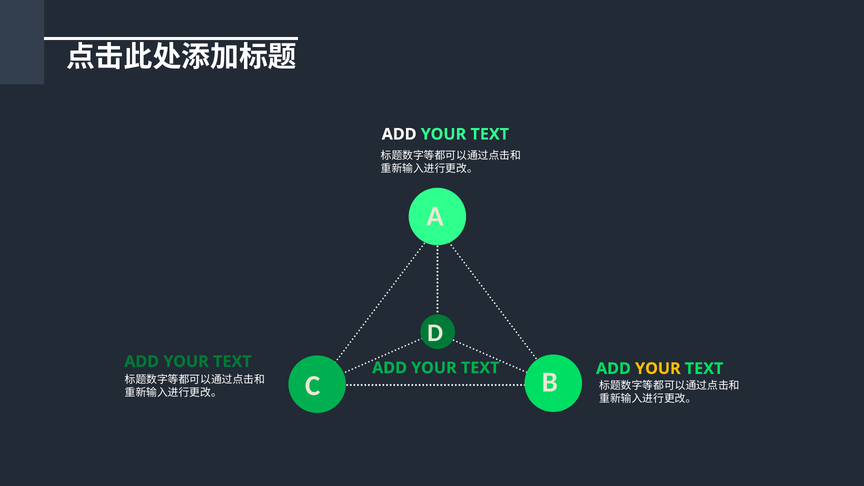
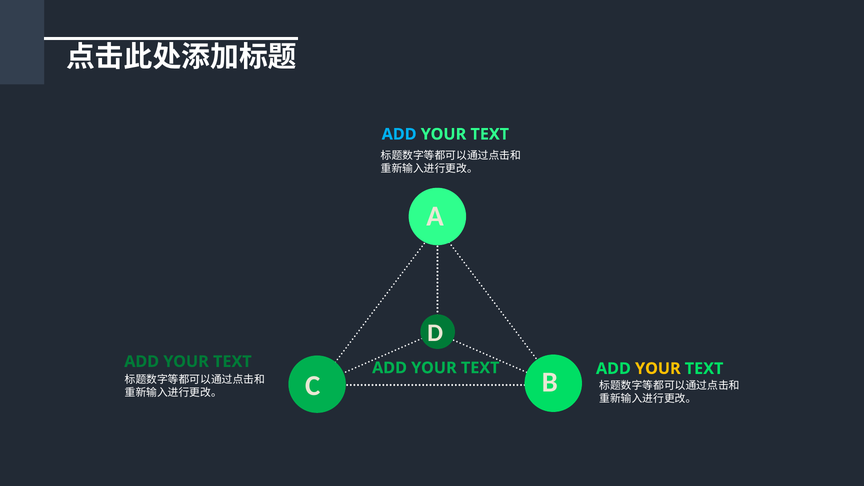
ADD colour: white -> light blue (399, 134)
